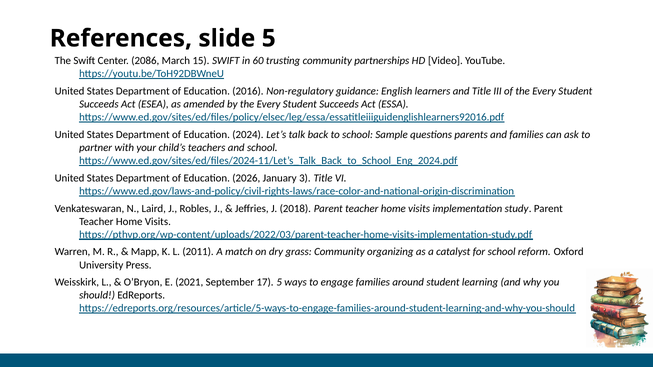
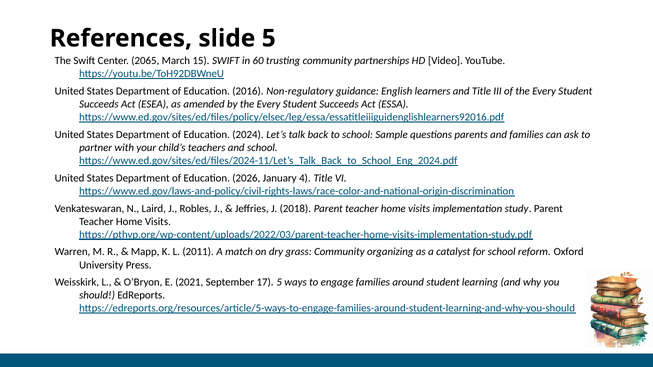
2086: 2086 -> 2065 (145, 61)
3: 3 -> 4 (305, 178)
